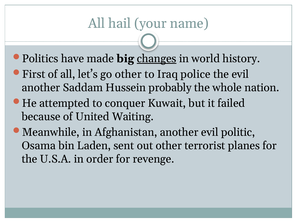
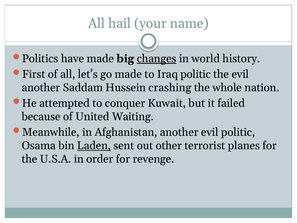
go other: other -> made (128, 74)
Iraq police: police -> politic (196, 74)
probably: probably -> crashing (170, 88)
Laden underline: none -> present (94, 145)
